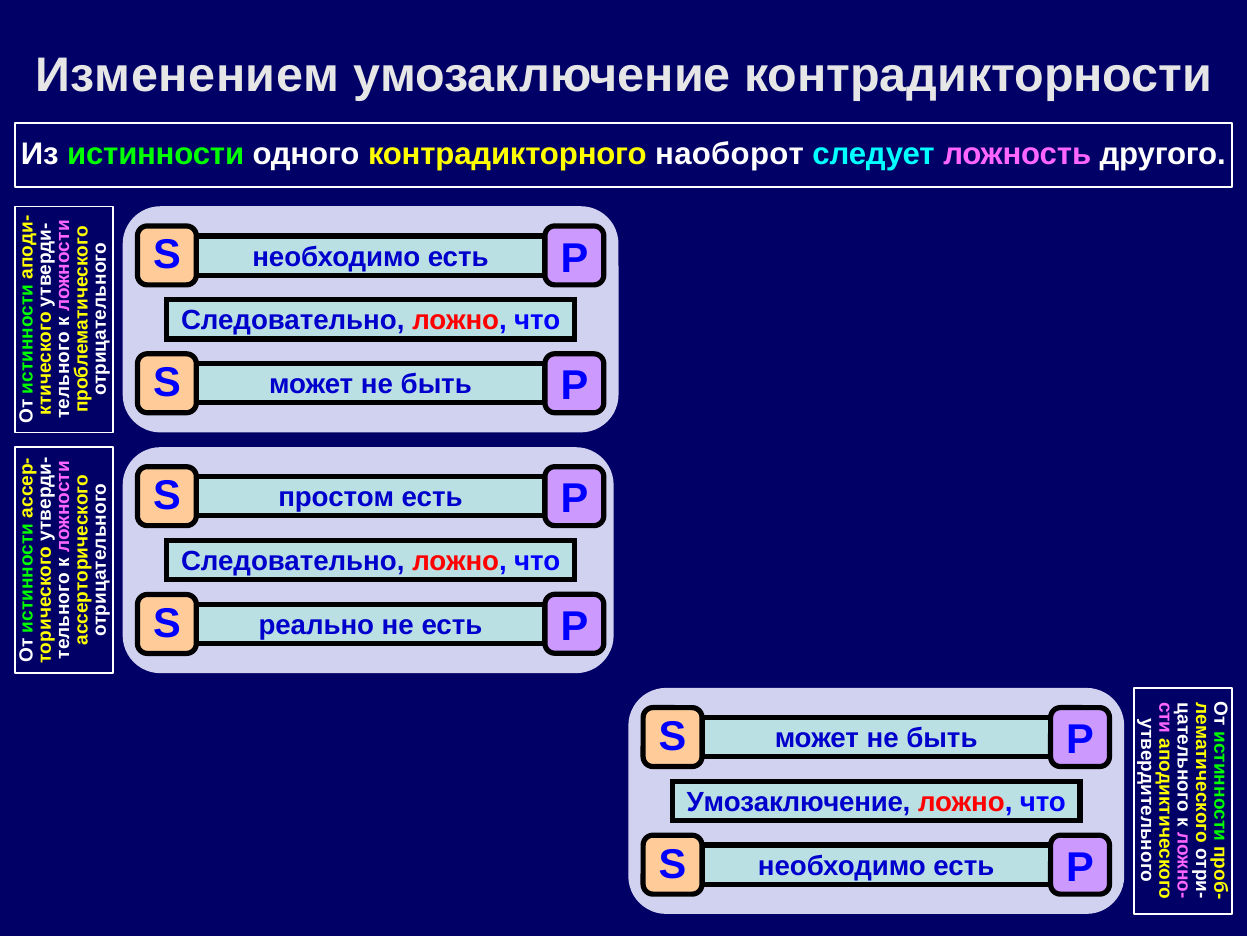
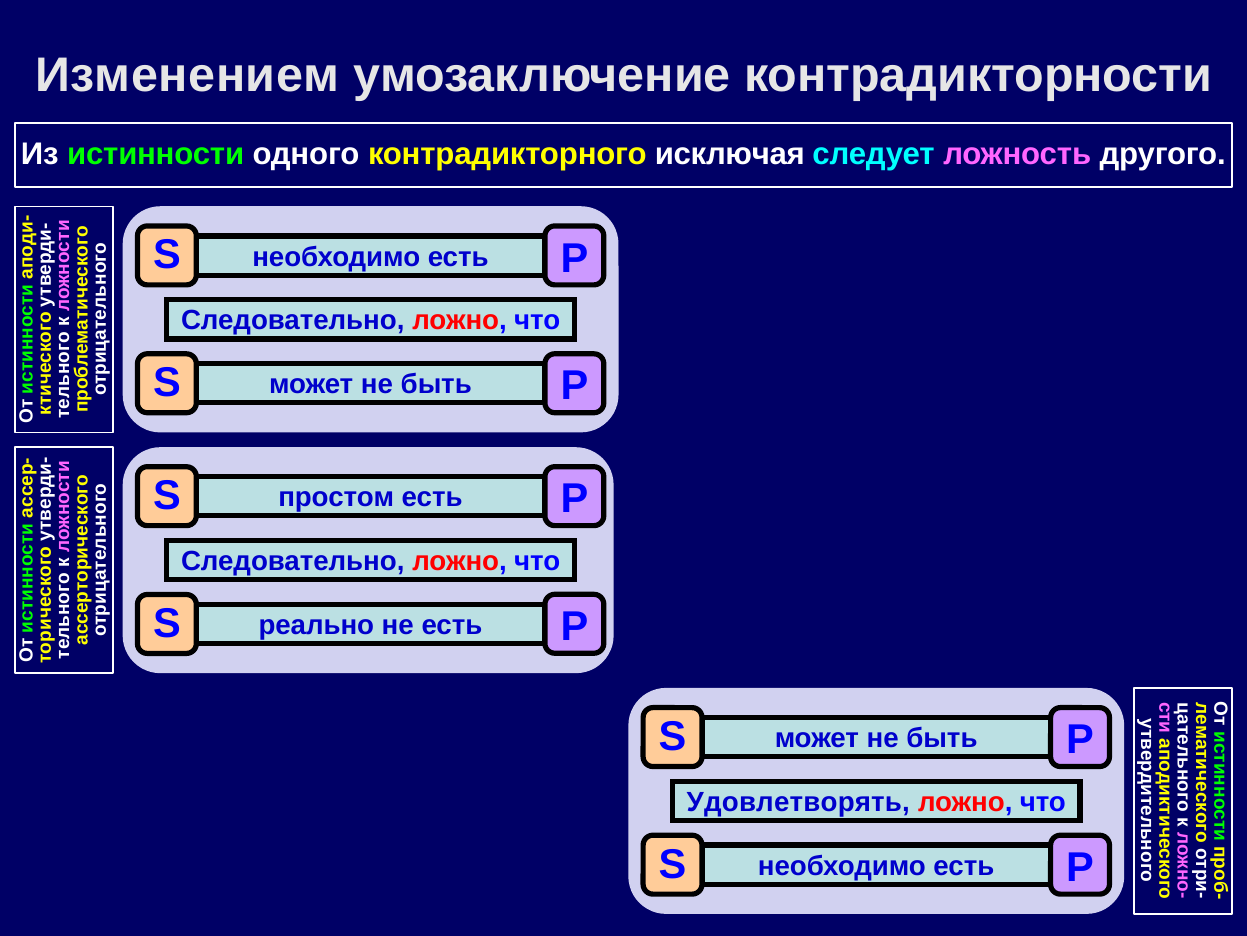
наоборот: наоборот -> исключая (730, 154)
Умозаключение: Умозаключение -> Удовлетворять (798, 802)
